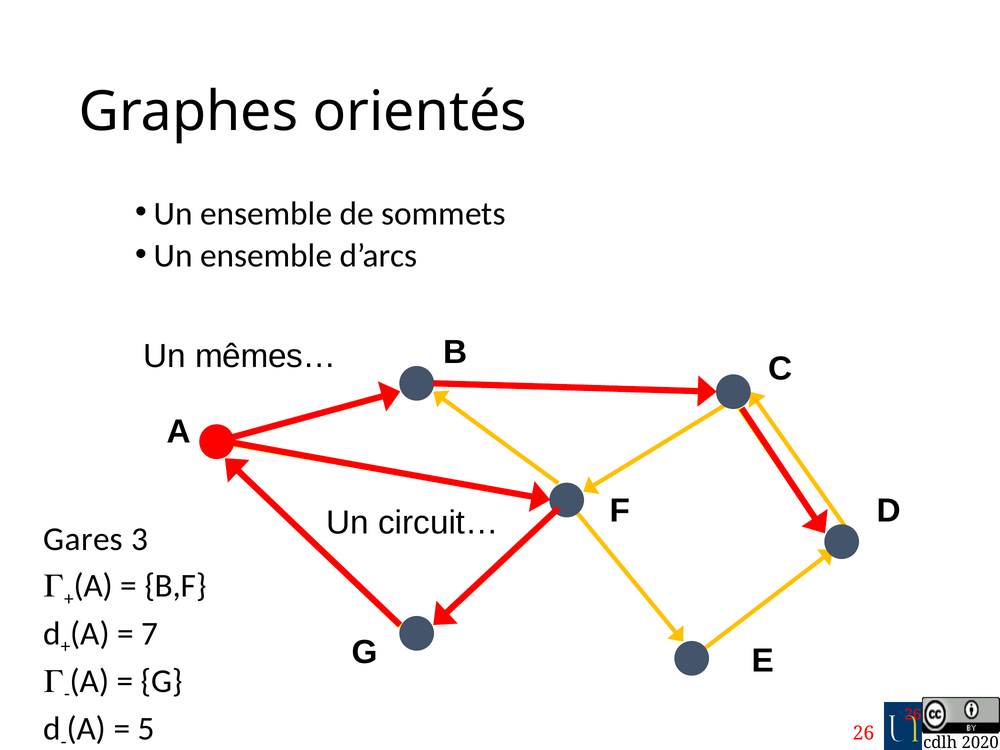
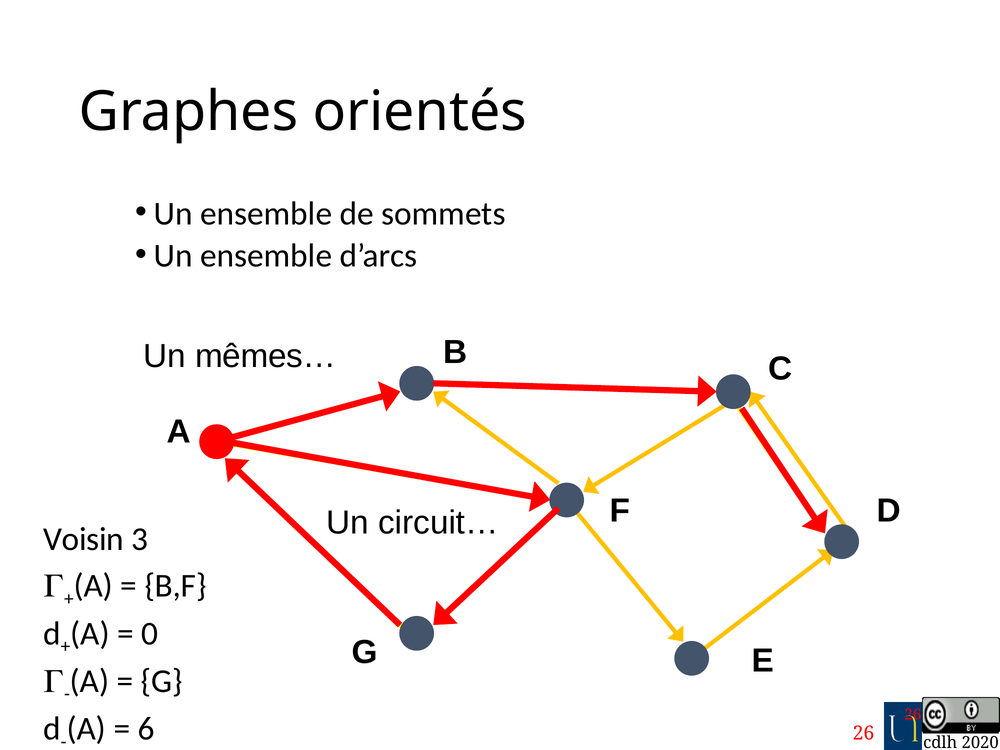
Gares: Gares -> Voisin (84, 539)
7: 7 -> 0 (150, 634)
5: 5 -> 6 (146, 729)
